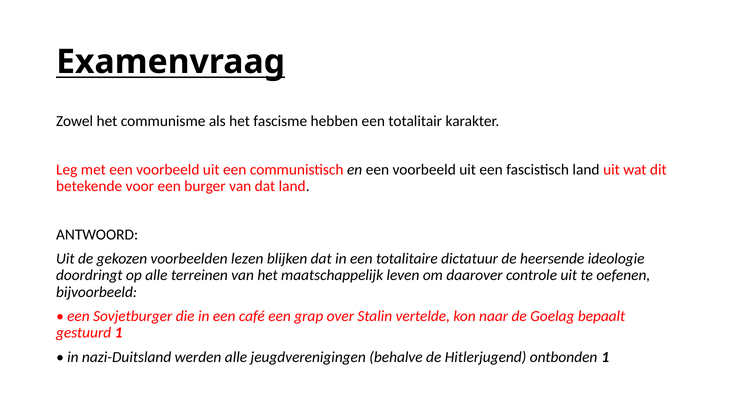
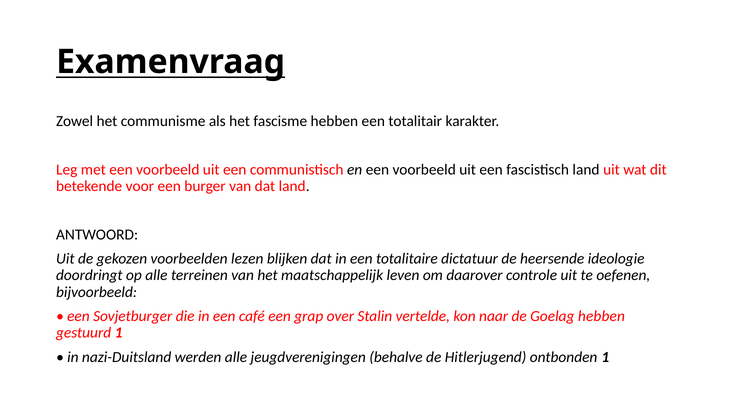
Goelag bepaalt: bepaalt -> hebben (601, 316)
